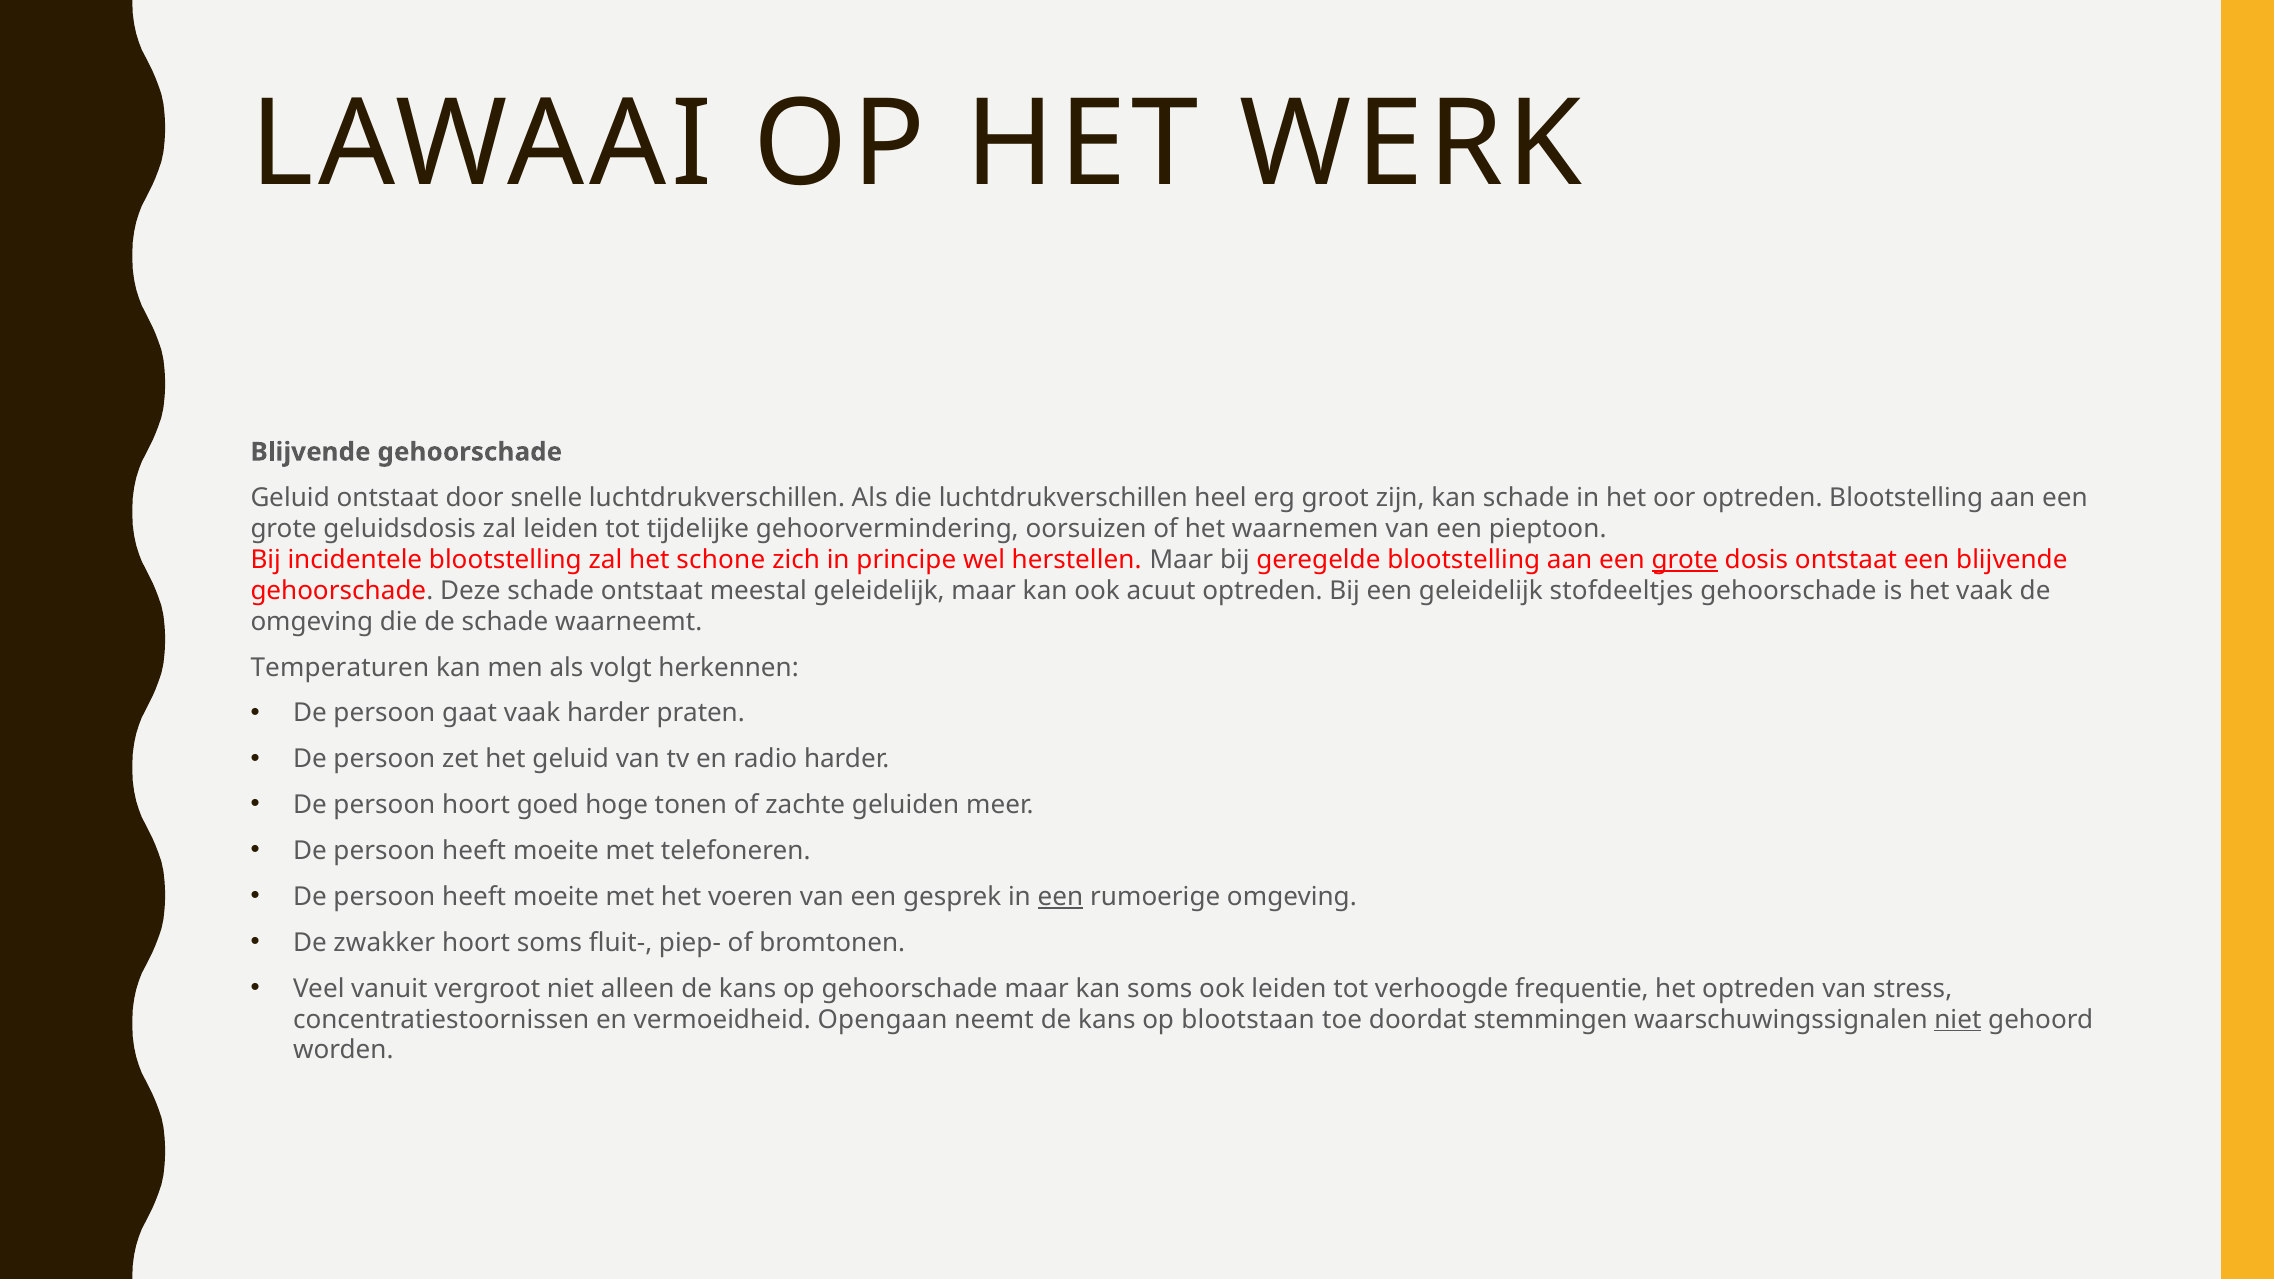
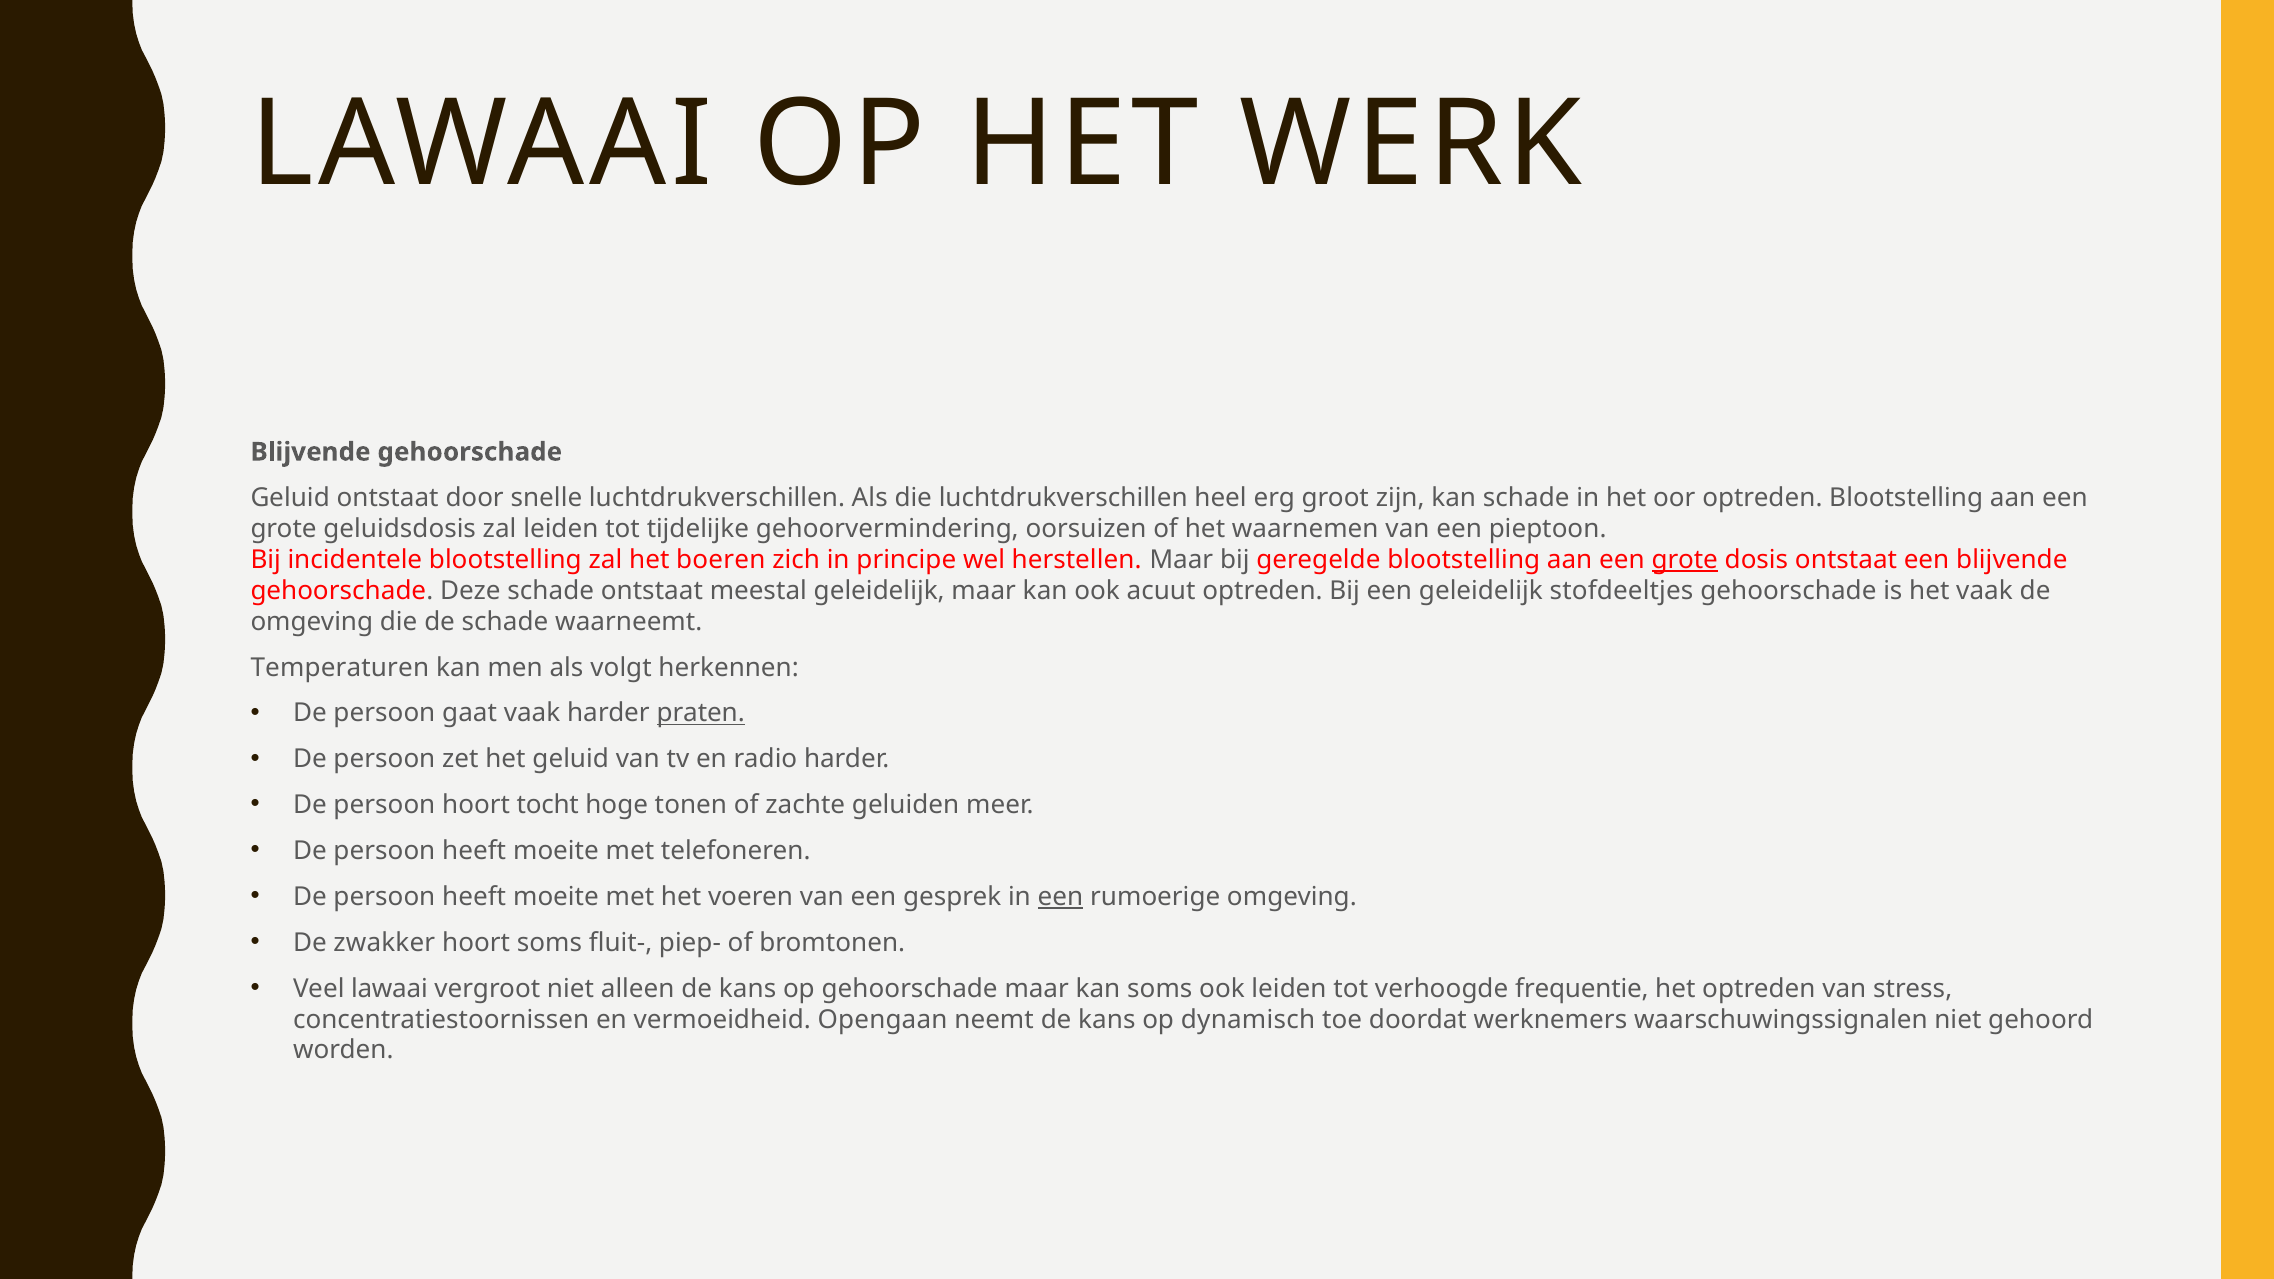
schone: schone -> boeren (721, 560)
praten underline: none -> present (701, 713)
goed: goed -> tocht (548, 805)
Veel vanuit: vanuit -> lawaai (389, 989)
blootstaan: blootstaan -> dynamisch (1248, 1020)
stemmingen: stemmingen -> werknemers (1550, 1020)
niet underline: present -> none (1958, 1020)
